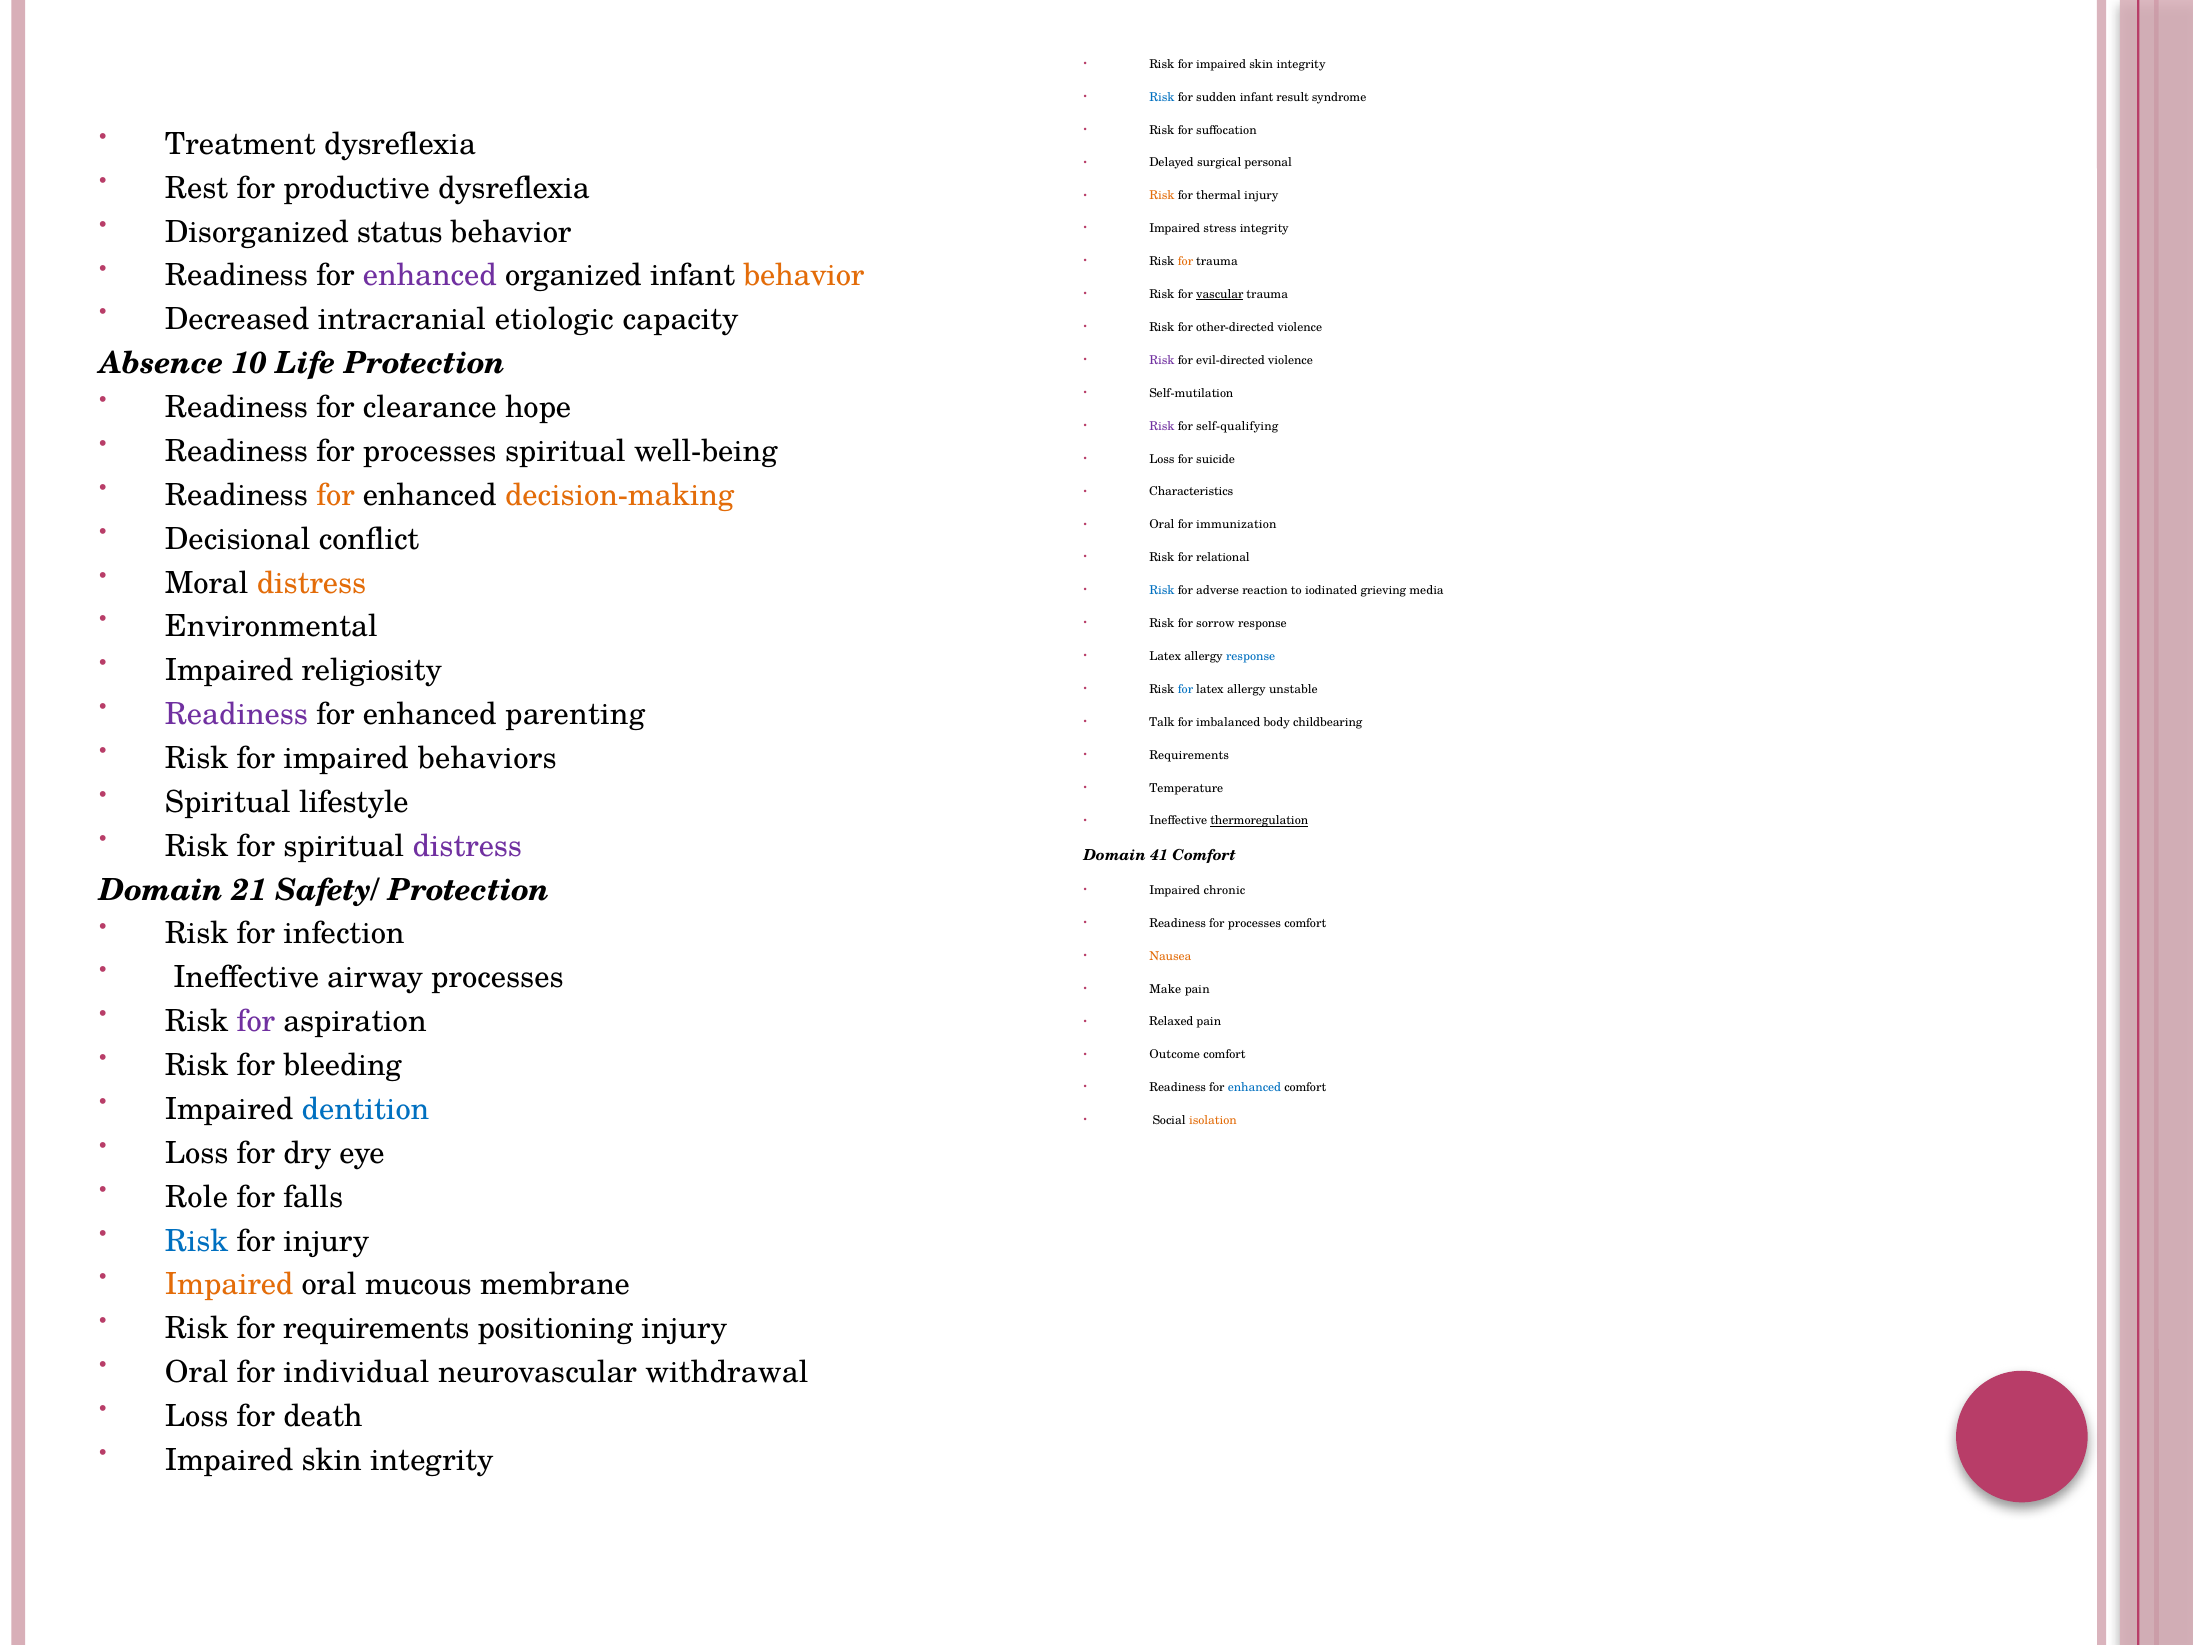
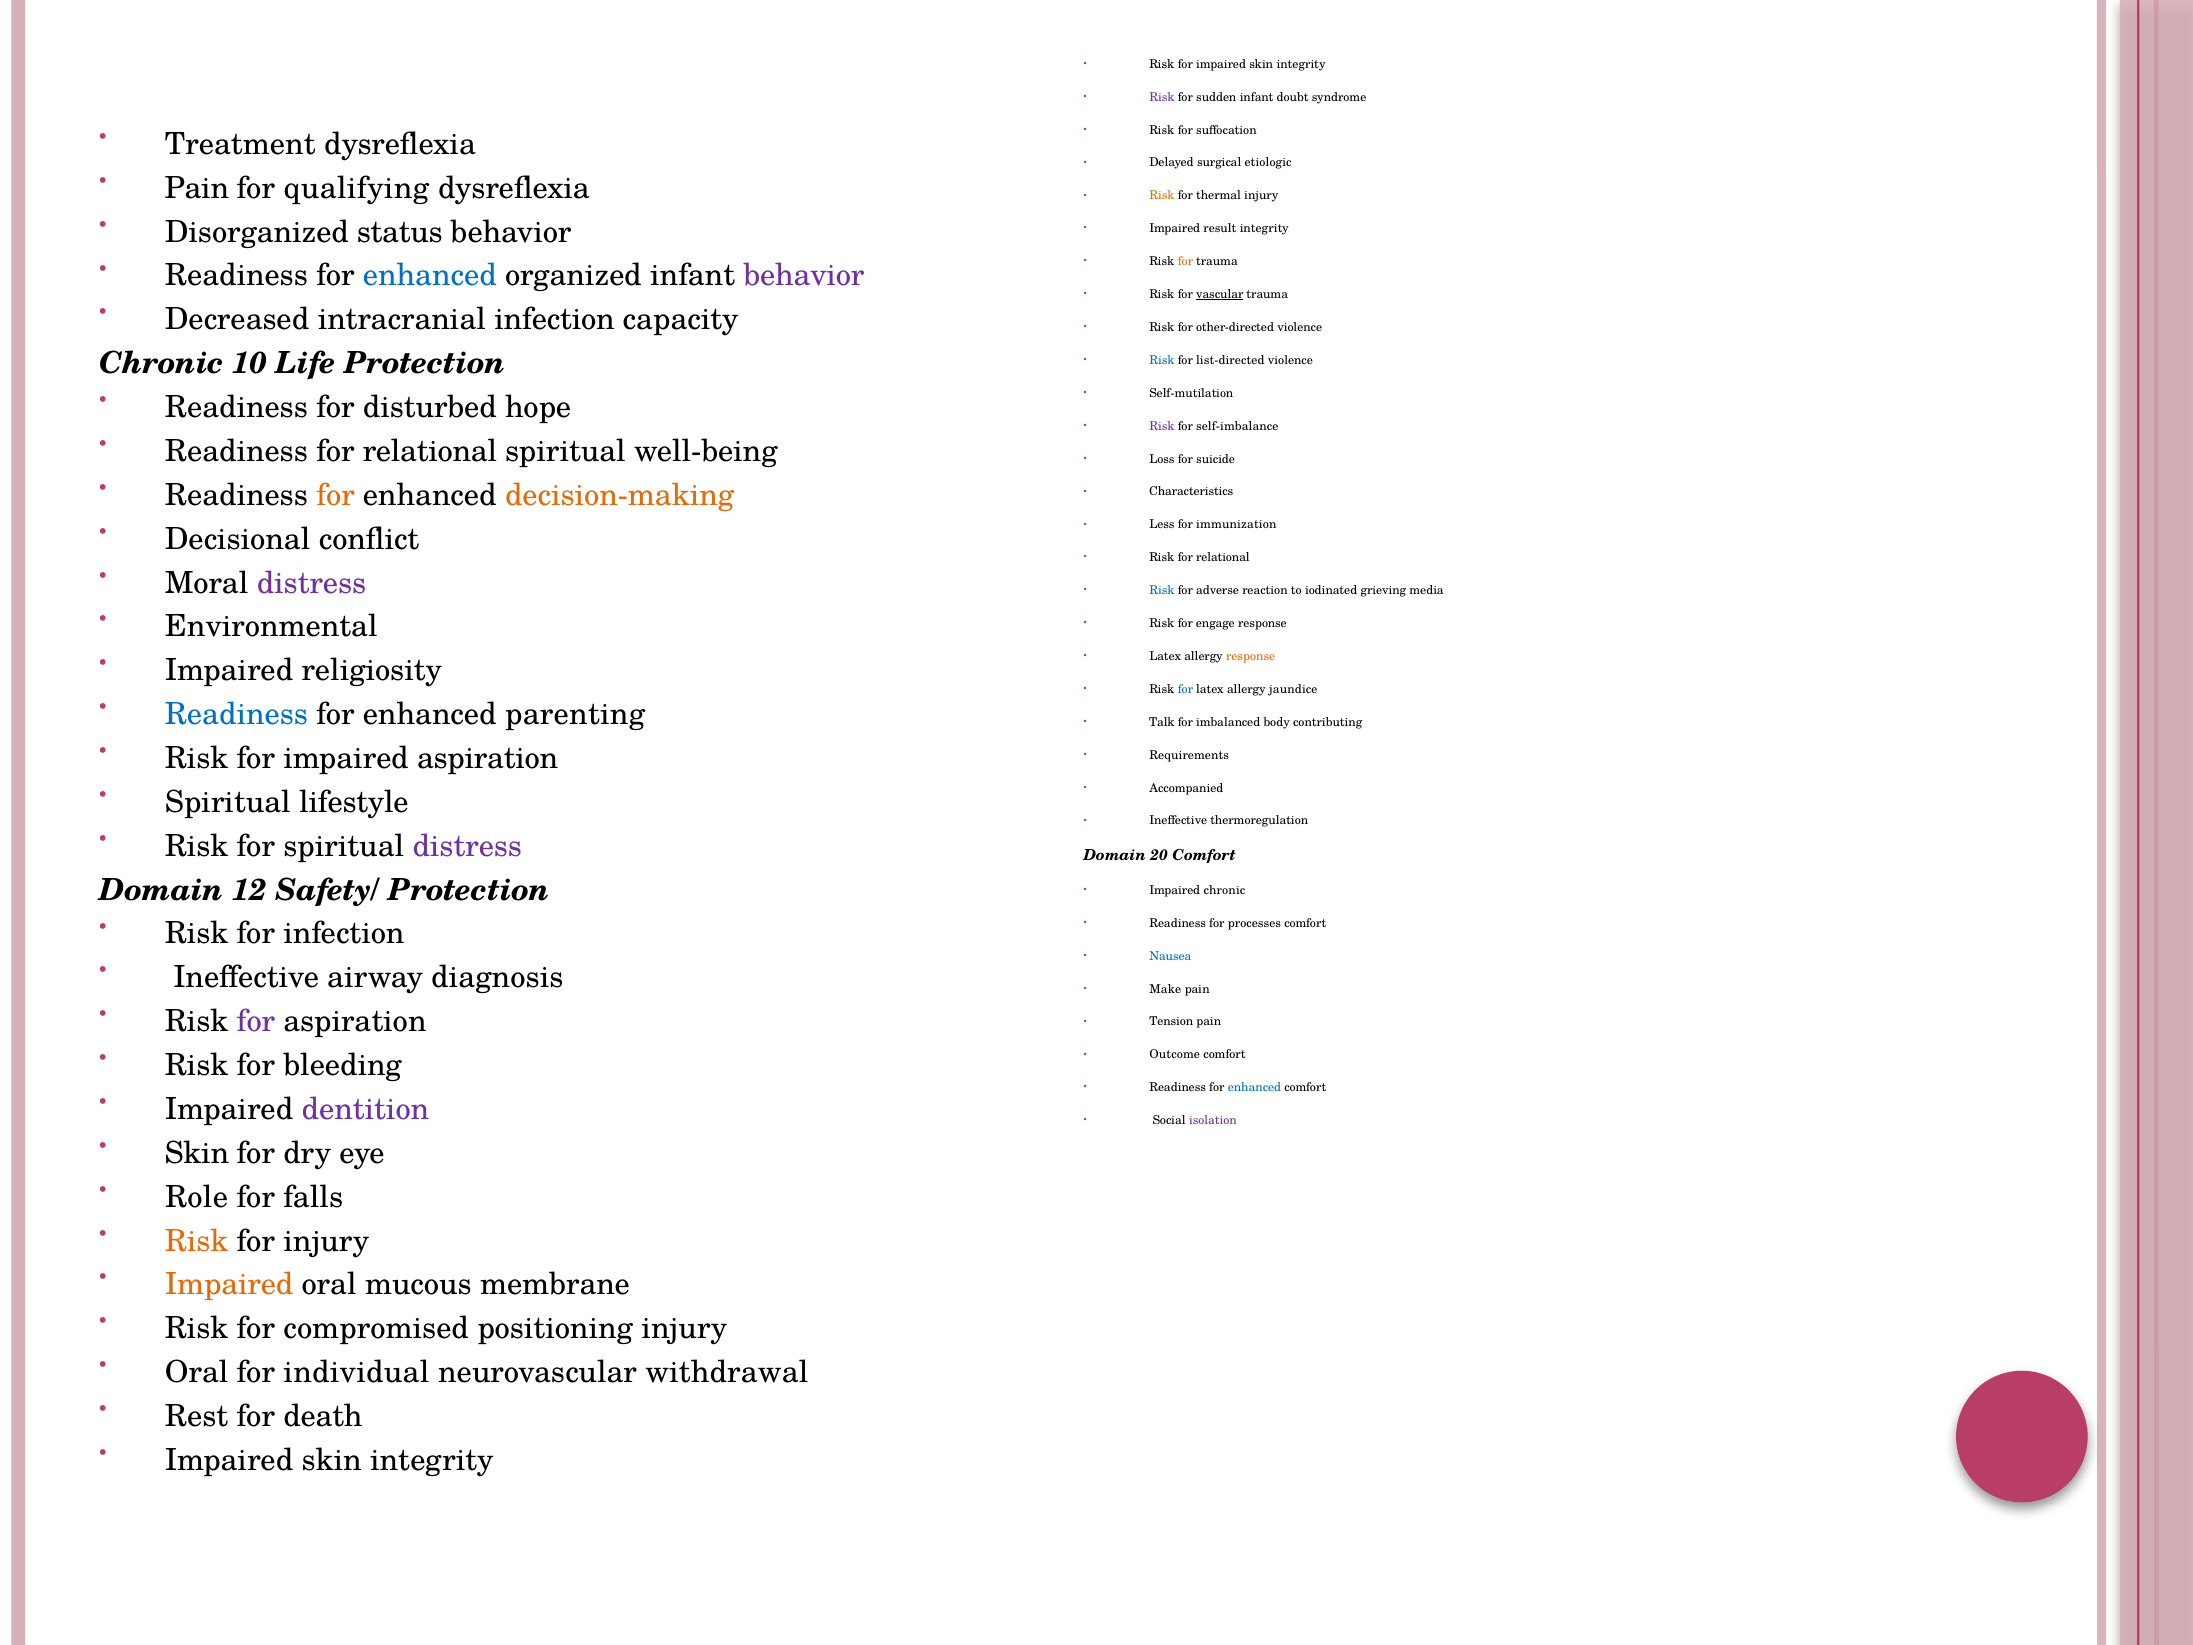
Risk colour: blue -> purple (1162, 97)
result: result -> doubt (1293, 97)
personal: personal -> etiologic (1268, 163)
Rest: Rest -> Pain (197, 188)
productive: productive -> qualifying (356, 188)
stress: stress -> result (1220, 229)
enhanced colour: purple -> blue (430, 276)
behavior colour: orange -> purple (804, 276)
intracranial etiologic: etiologic -> infection (555, 320)
Absence: Absence -> Chronic (161, 364)
Risk colour: purple -> blue (1162, 360)
evil-directed: evil-directed -> list-directed (1230, 360)
clearance: clearance -> disturbed (430, 407)
self-qualifying: self-qualifying -> self-imbalance (1237, 426)
processes: processes -> relational (430, 451)
Oral: Oral -> Less (1162, 525)
distress colour: orange -> purple (312, 583)
sorrow: sorrow -> engage (1215, 623)
response colour: blue -> orange (1251, 656)
unstable: unstable -> jaundice (1293, 689)
Readiness colour: purple -> blue (237, 714)
childbearing: childbearing -> contributing (1328, 722)
impaired behaviors: behaviors -> aspiration (488, 758)
Temperature: Temperature -> Accompanied (1186, 788)
thermoregulation underline: present -> none (1259, 821)
41: 41 -> 20 (1159, 856)
21: 21 -> 12 (249, 890)
Nausea colour: orange -> blue (1170, 956)
airway processes: processes -> diagnosis (497, 978)
Relaxed: Relaxed -> Tension (1171, 1022)
dentition colour: blue -> purple (366, 1109)
isolation colour: orange -> purple (1213, 1120)
Loss: Loss -> Skin (197, 1153)
Risk colour: blue -> orange (197, 1241)
for requirements: requirements -> compromised (376, 1329)
Loss: Loss -> Rest (197, 1416)
